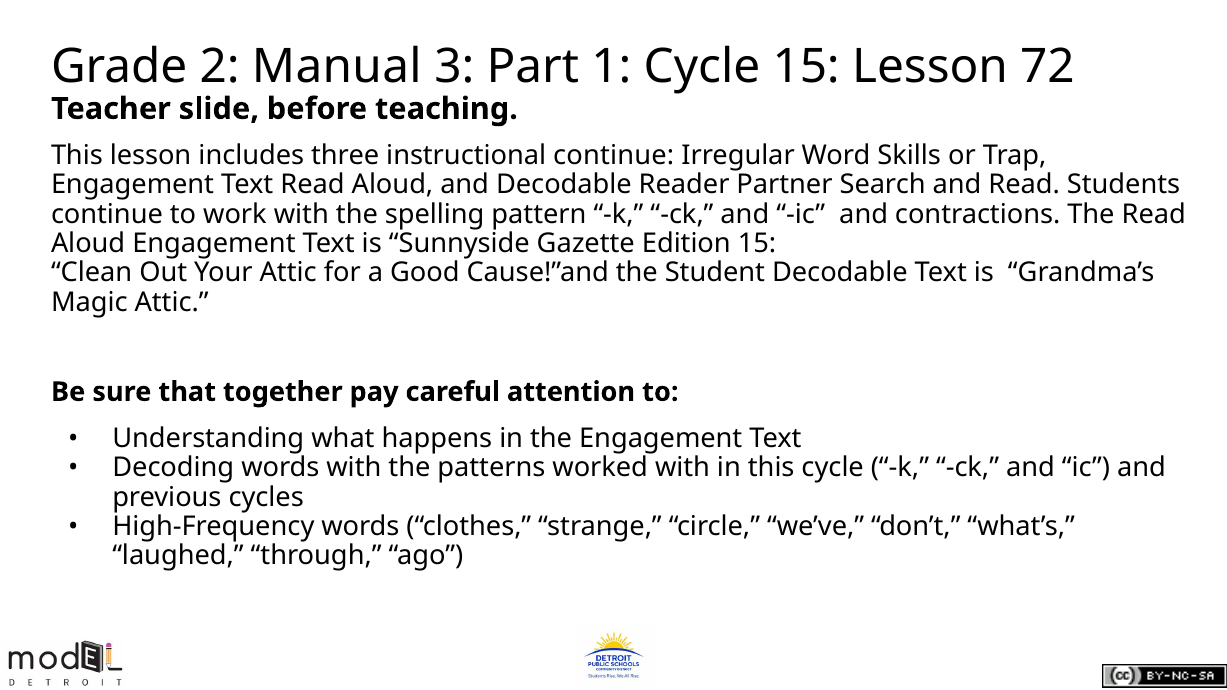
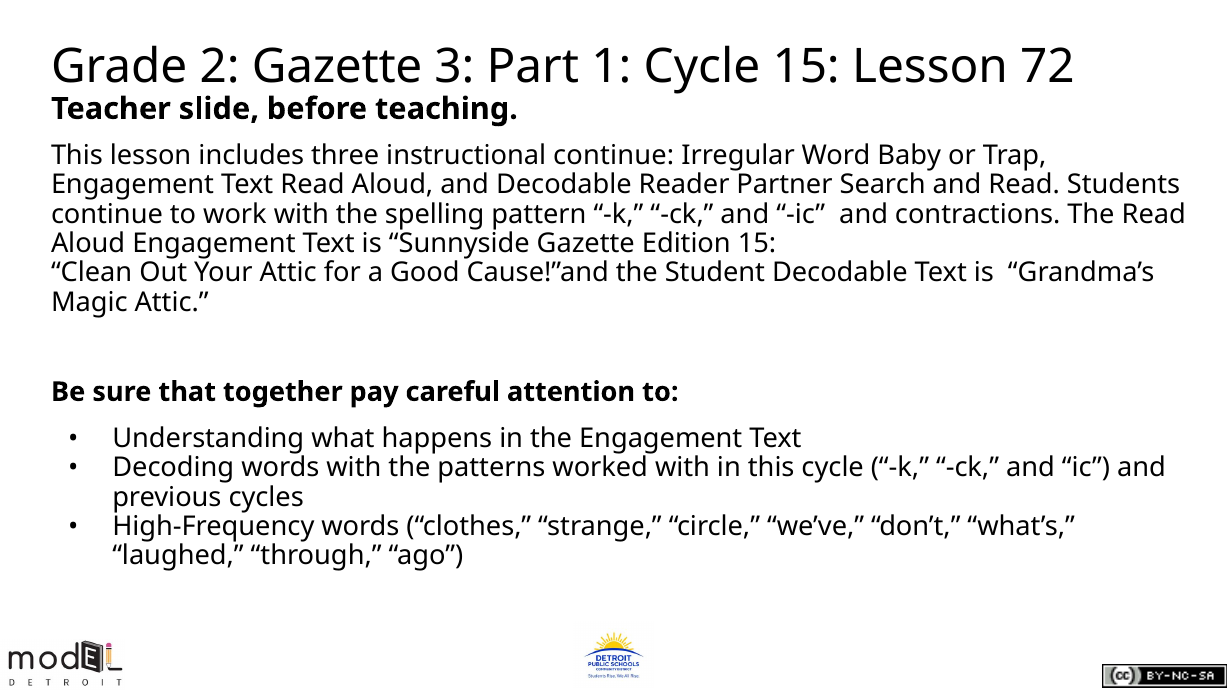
2 Manual: Manual -> Gazette (337, 66)
Skills: Skills -> Baby (909, 155)
